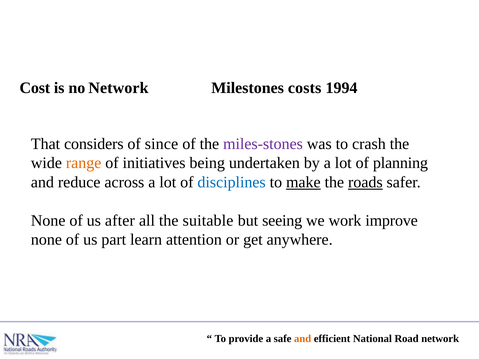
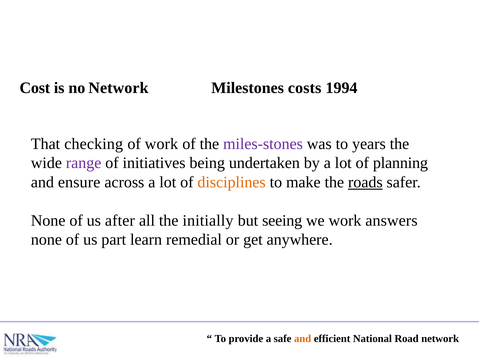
considers: considers -> checking (94, 144)
of since: since -> work (161, 144)
crash: crash -> years (369, 144)
range colour: orange -> purple (84, 163)
reduce: reduce -> ensure (79, 182)
disciplines colour: blue -> orange (232, 182)
make underline: present -> none (303, 182)
suitable: suitable -> initially (208, 221)
improve: improve -> answers (391, 221)
attention: attention -> remedial (194, 240)
